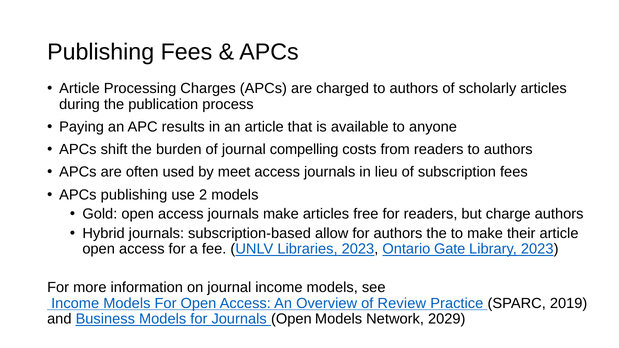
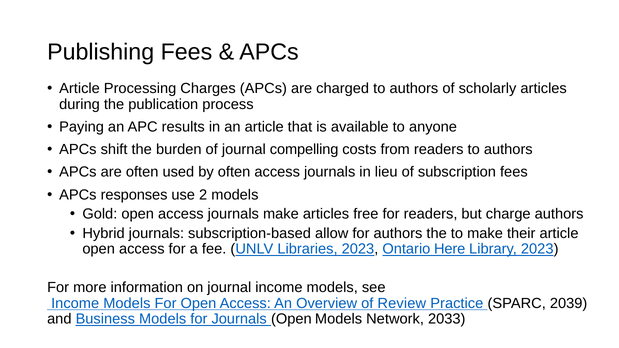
by meet: meet -> often (234, 172)
APCs publishing: publishing -> responses (134, 195)
Gate: Gate -> Here (450, 249)
2019: 2019 -> 2039 (569, 303)
2029: 2029 -> 2033 (447, 319)
